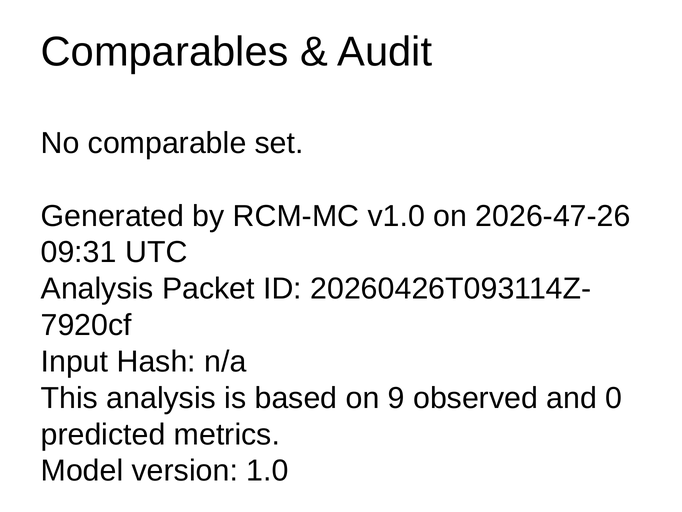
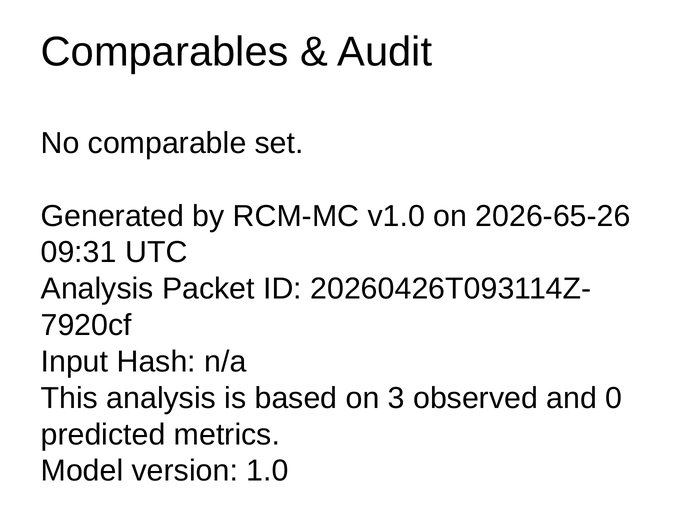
2026-47-26: 2026-47-26 -> 2026-65-26 (553, 216)
9: 9 -> 3 (396, 398)
